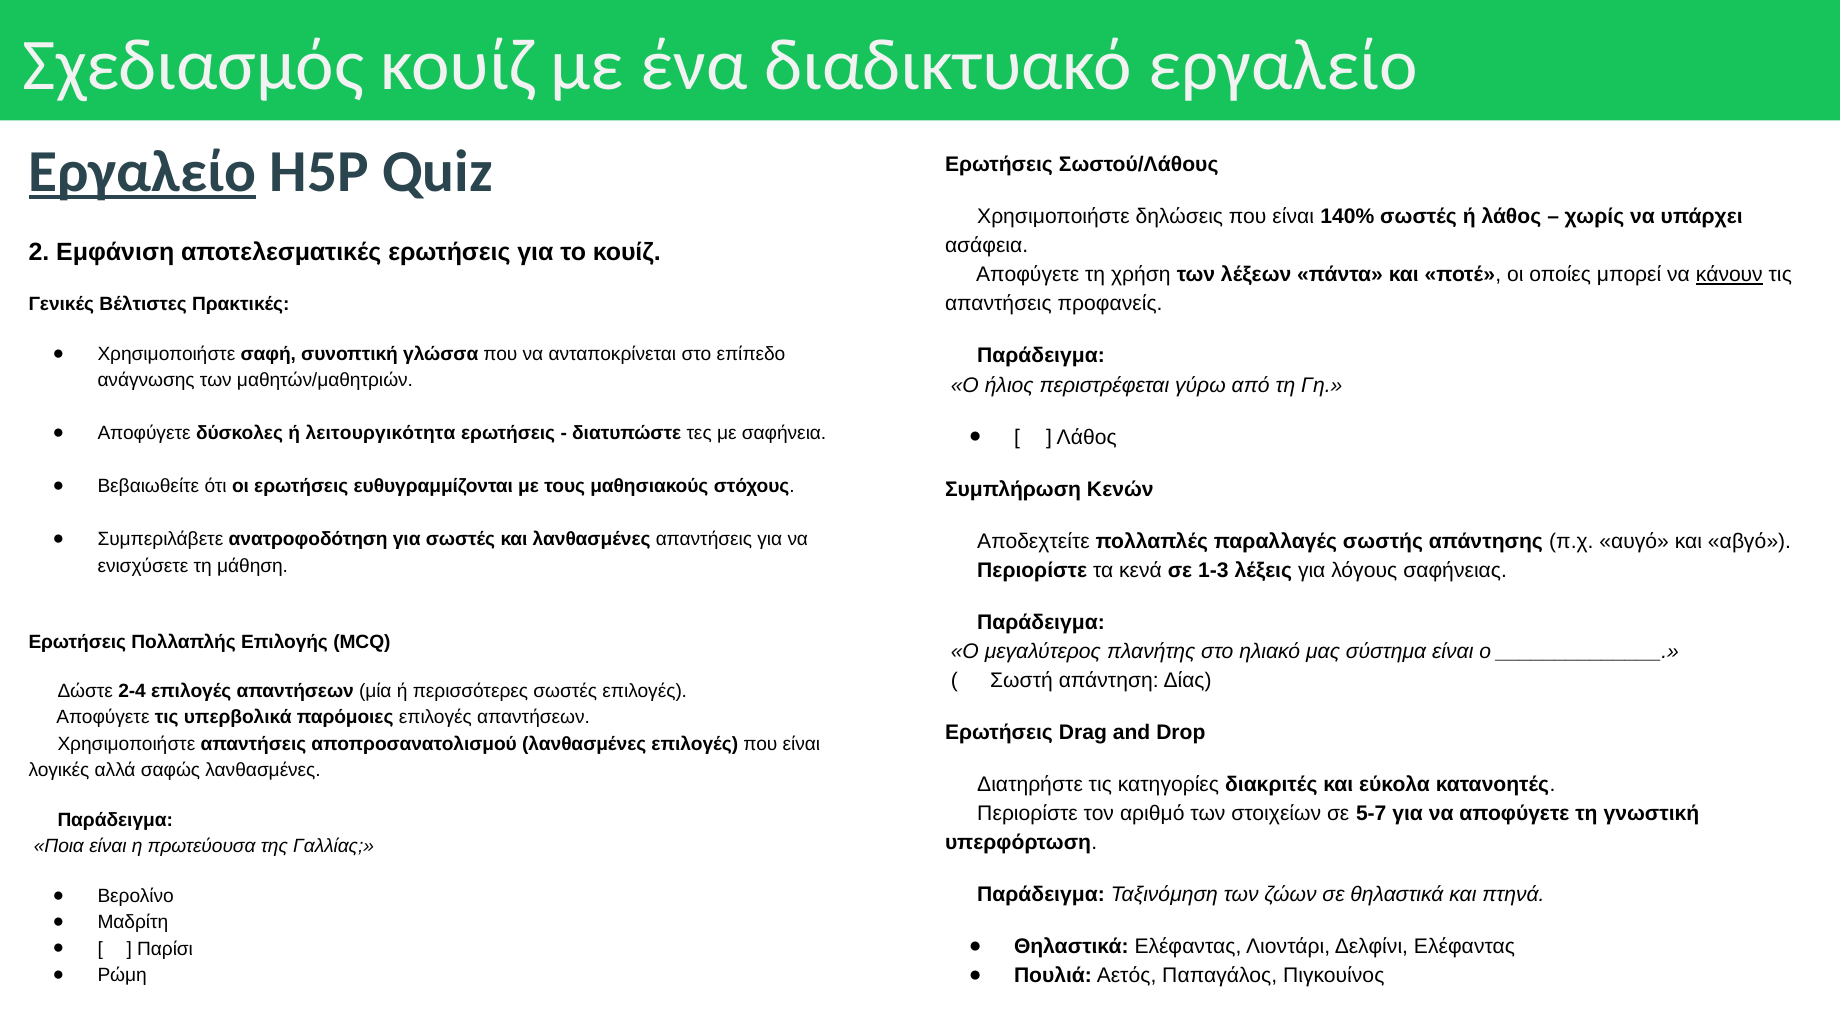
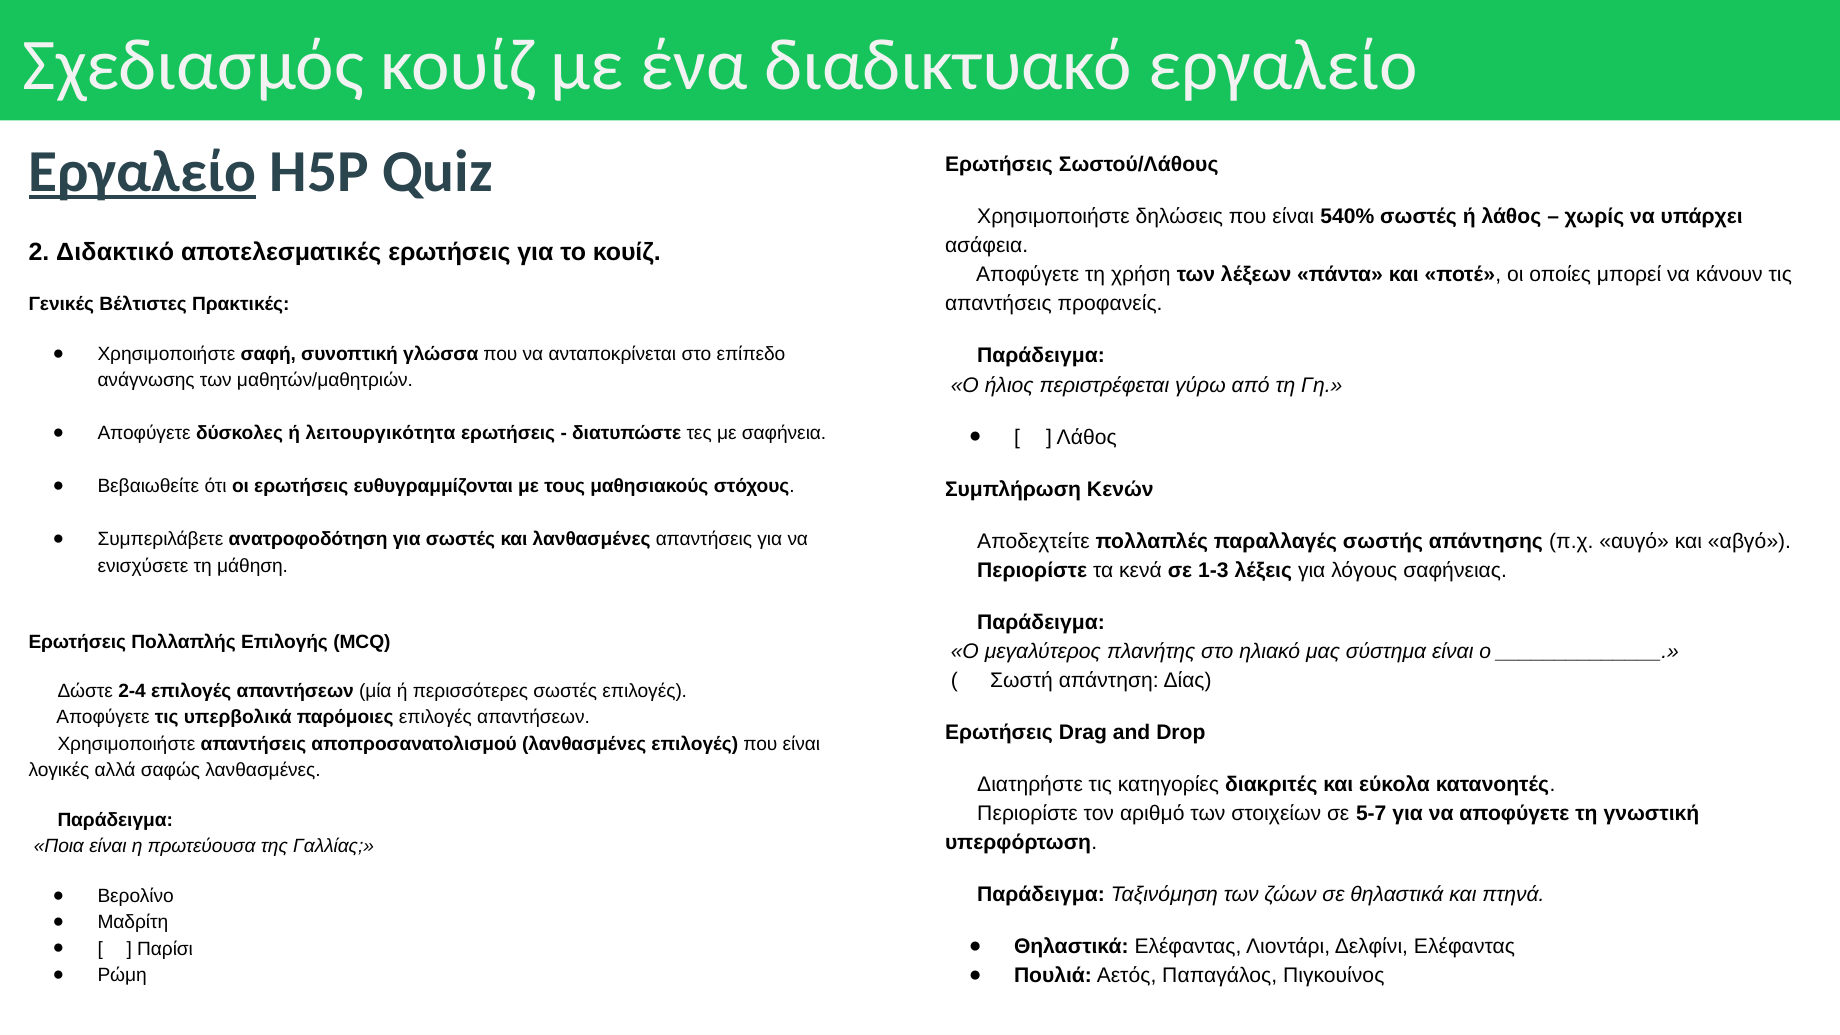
140%: 140% -> 540% (1347, 217)
Εμφάνιση: Εμφάνιση -> Διδακτικό (115, 252)
κάνουν underline: present -> none (1729, 275)
